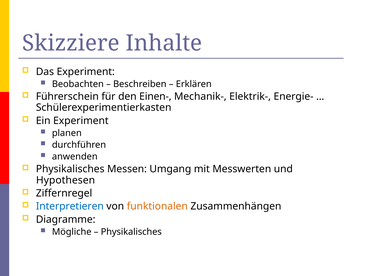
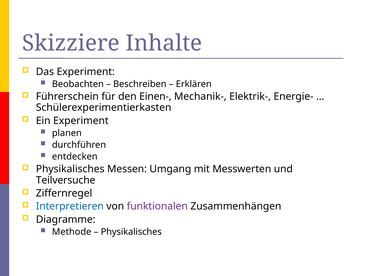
anwenden: anwenden -> entdecken (75, 157)
Hypothesen: Hypothesen -> Teilversuche (66, 180)
funktionalen colour: orange -> purple (157, 206)
Mögliche: Mögliche -> Methode (72, 232)
